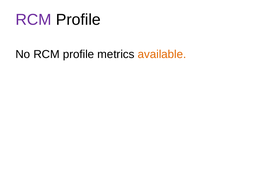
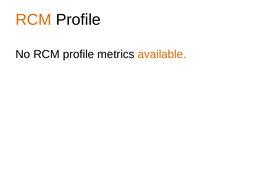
RCM colour: purple -> orange (34, 20)
